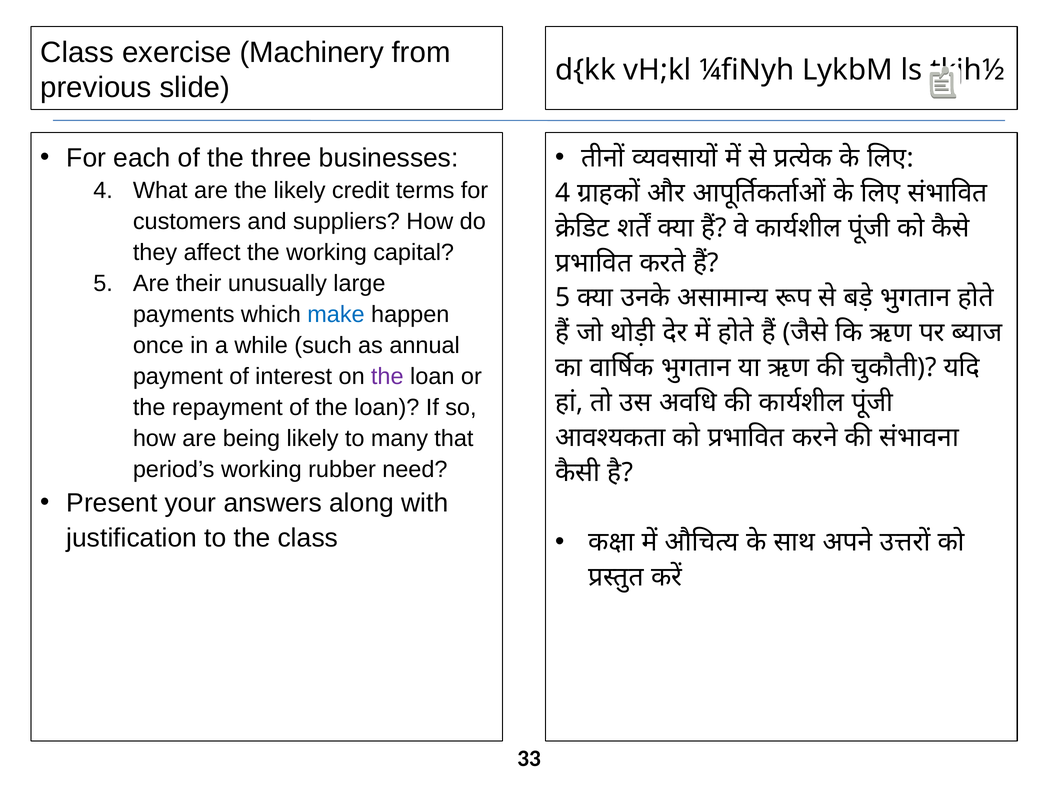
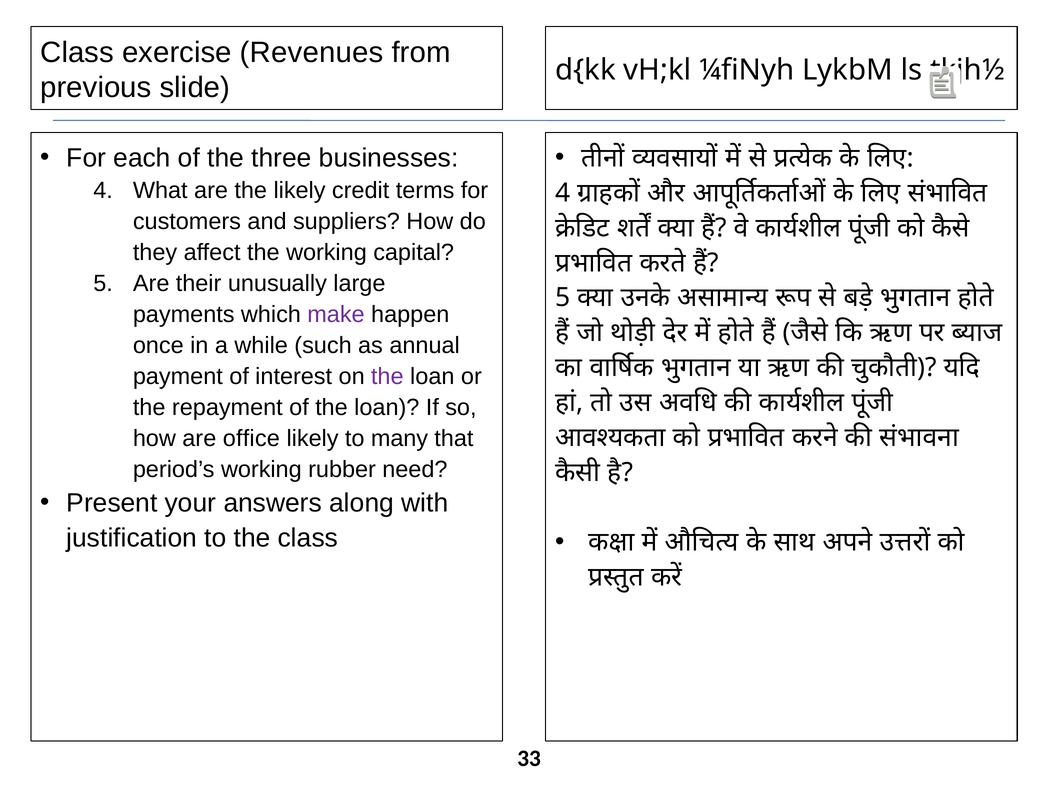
Machinery: Machinery -> Revenues (312, 52)
make colour: blue -> purple (336, 314)
being: being -> office (251, 438)
